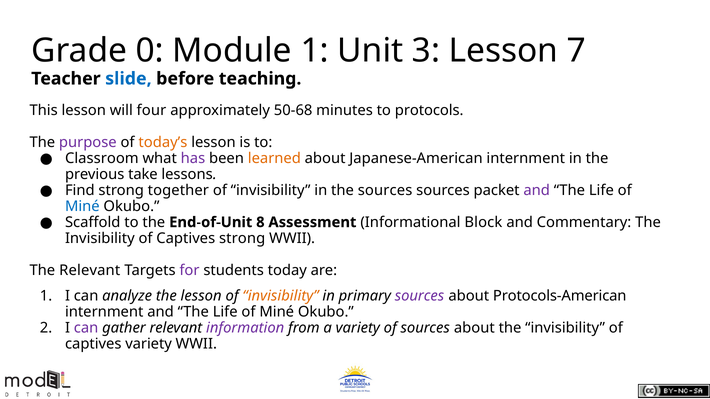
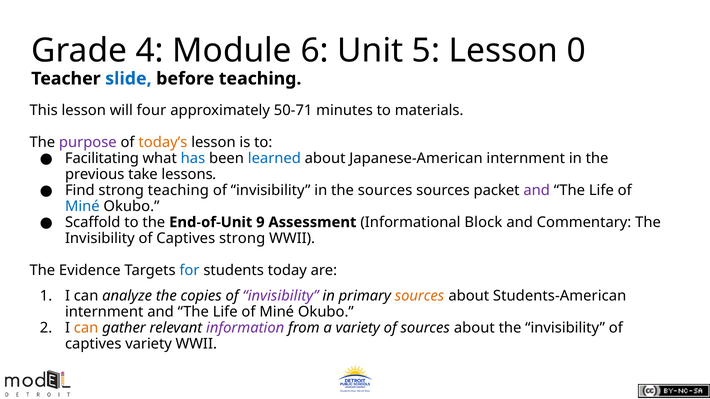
0: 0 -> 4 (150, 51)
Module 1: 1 -> 6 (315, 51)
3: 3 -> 5 (426, 51)
7: 7 -> 0 (576, 51)
50-68: 50-68 -> 50-71 (293, 111)
protocols: protocols -> materials (429, 111)
Classroom: Classroom -> Facilitating (102, 159)
has colour: purple -> blue (193, 159)
learned colour: orange -> blue (274, 159)
strong together: together -> teaching (178, 191)
8: 8 -> 9 (260, 222)
The Relevant: Relevant -> Evidence (90, 270)
for colour: purple -> blue (189, 270)
the lesson: lesson -> copies (201, 296)
invisibility colour: orange -> purple (281, 296)
sources colour: purple -> orange (420, 296)
Protocols-American: Protocols-American -> Students-American (560, 296)
can colour: purple -> orange (86, 328)
